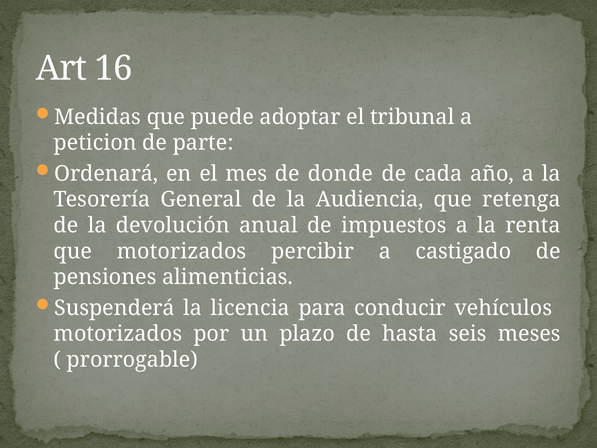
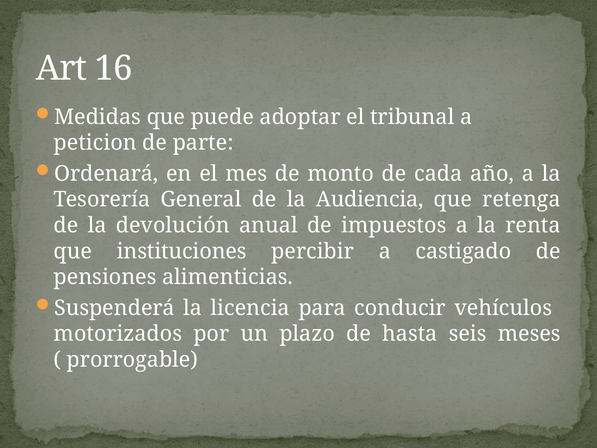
donde: donde -> monto (341, 174)
que motorizados: motorizados -> instituciones (182, 251)
